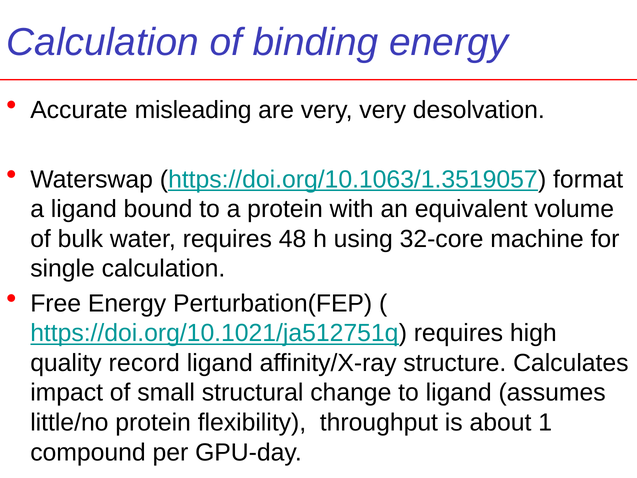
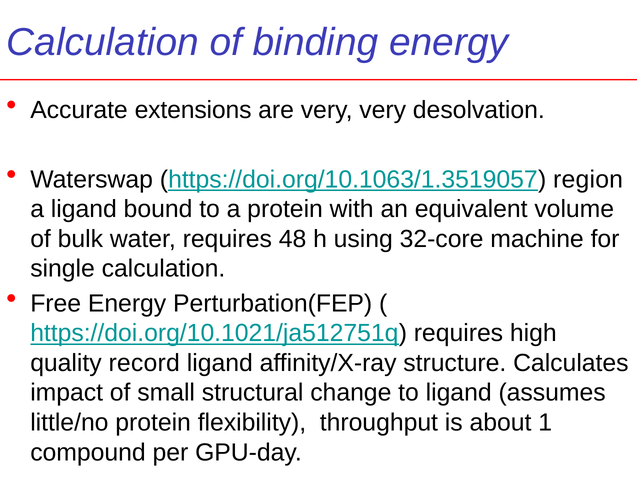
misleading: misleading -> extensions (193, 110)
format: format -> region (588, 179)
